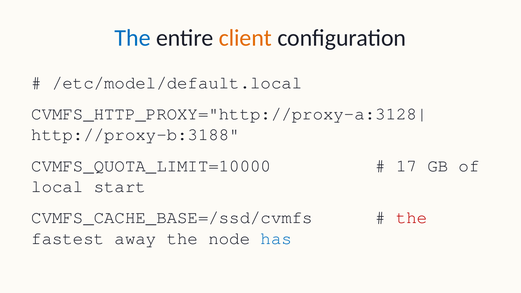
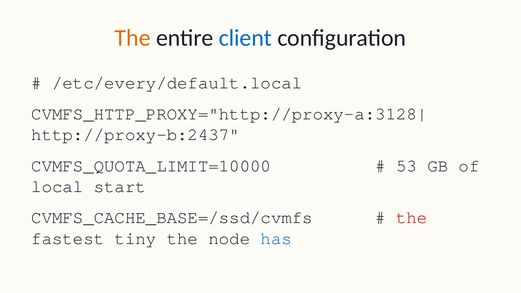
The colour: blue -> orange (133, 38)
client colour: orange -> blue (245, 38)
/etc/model/default.local: /etc/model/default.local -> /etc/every/default.local (177, 83)
http://proxy-b:3188: http://proxy-b:3188 -> http://proxy-b:2437 (135, 135)
17: 17 -> 53 (407, 166)
away: away -> tiny (135, 238)
